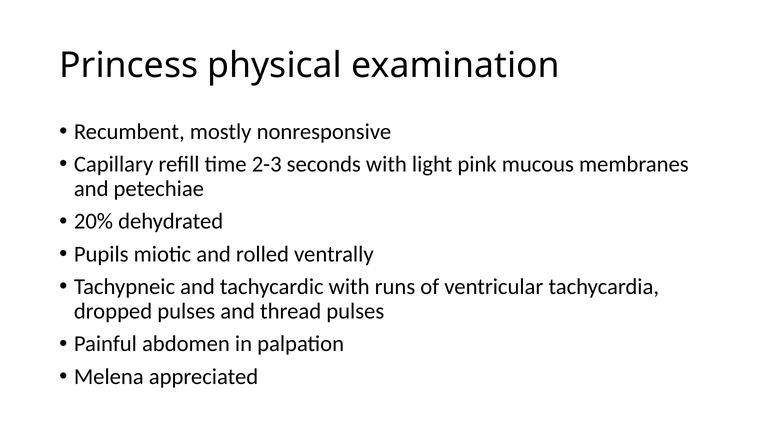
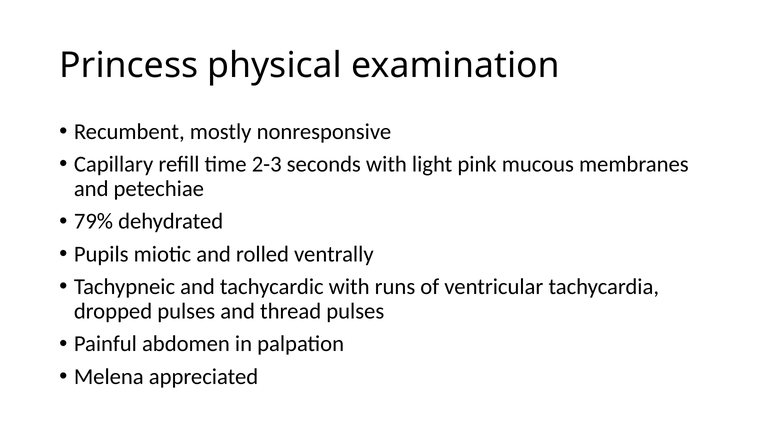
20%: 20% -> 79% (93, 221)
